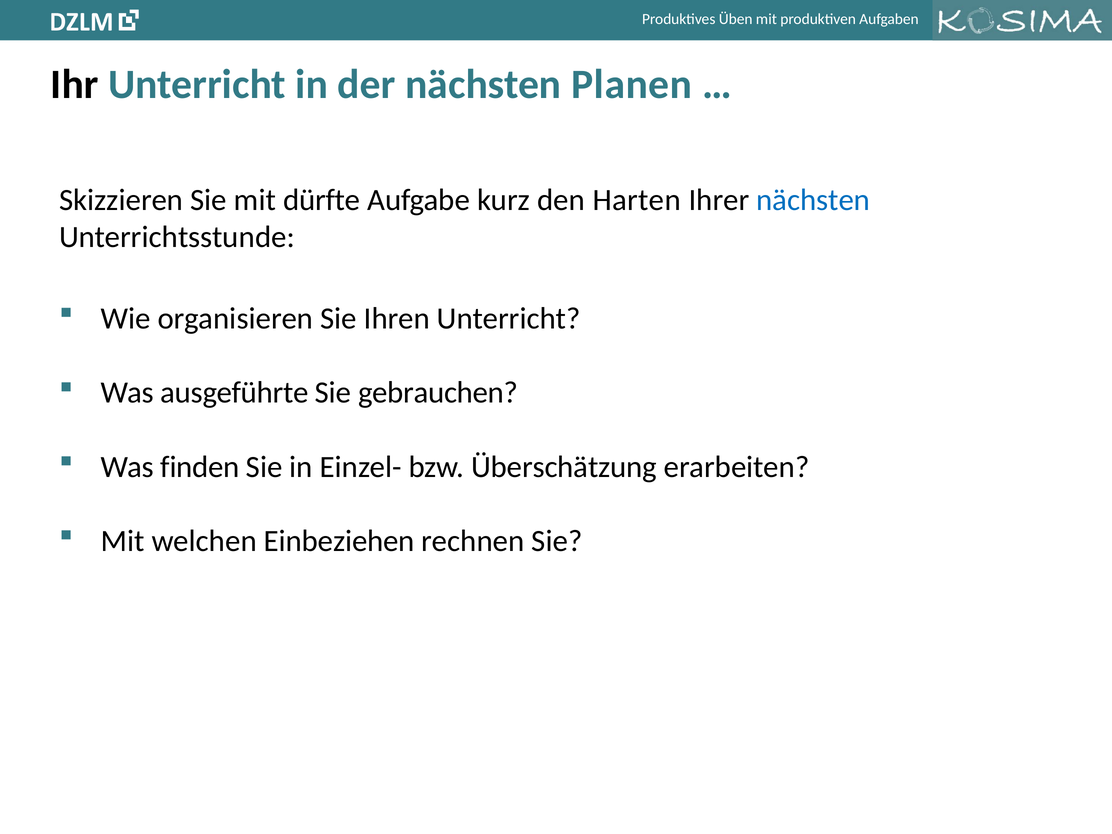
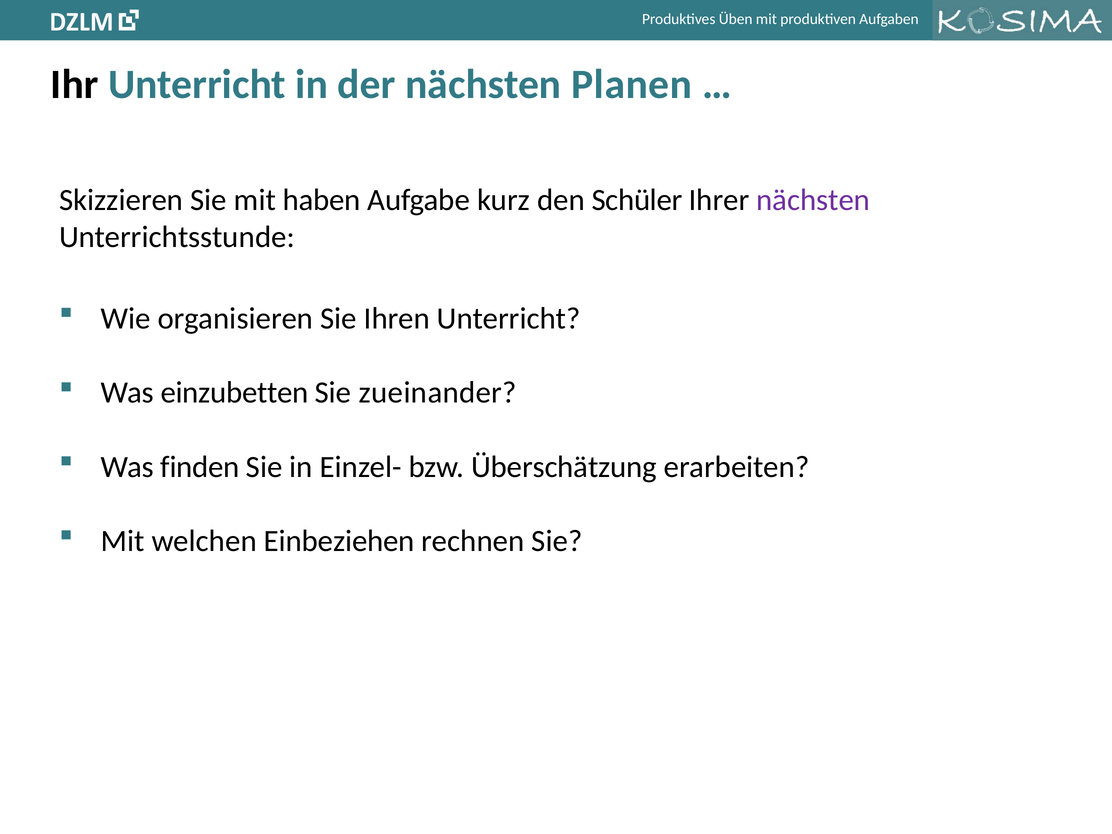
dürfte: dürfte -> haben (322, 200)
Harten: Harten -> Schüler (637, 200)
nächsten colour: blue -> purple (813, 200)
ausgeführte: ausgeführte -> einzubetten (234, 393)
gebrauchen: gebrauchen -> zueinander (438, 393)
